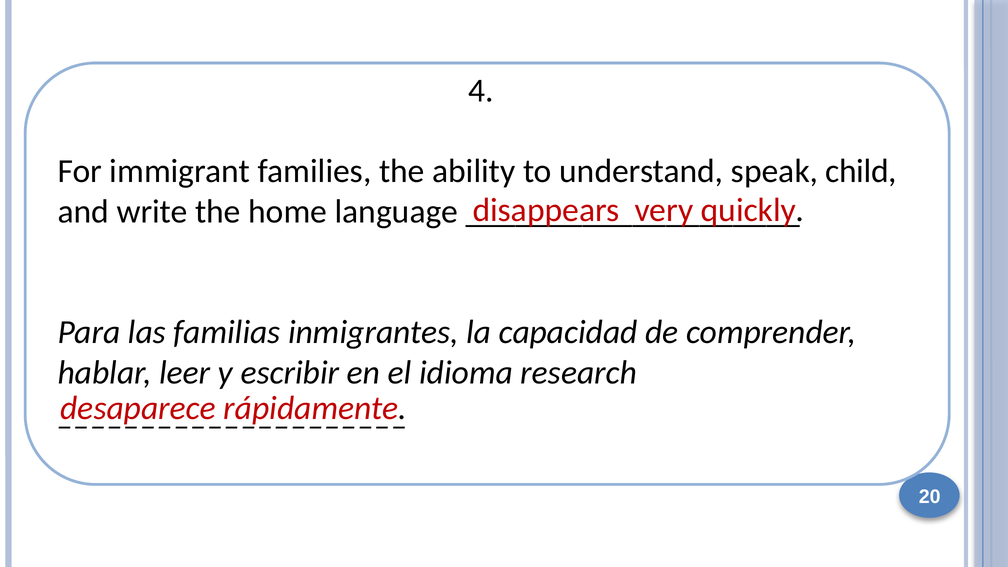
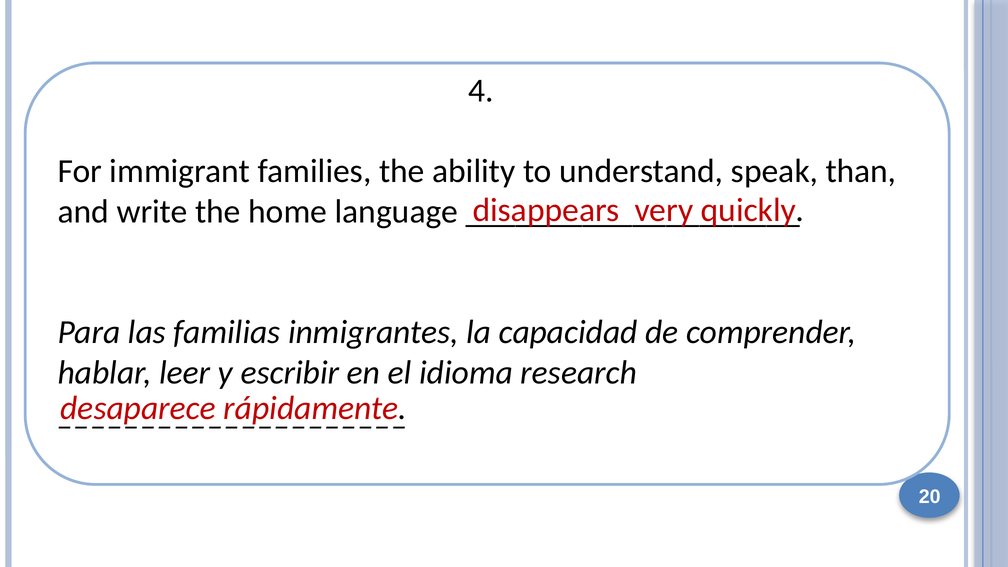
child: child -> than (861, 171)
